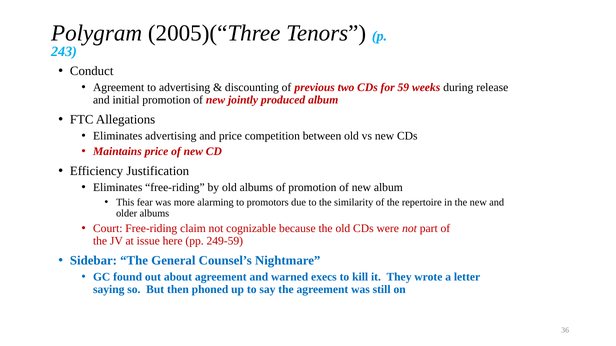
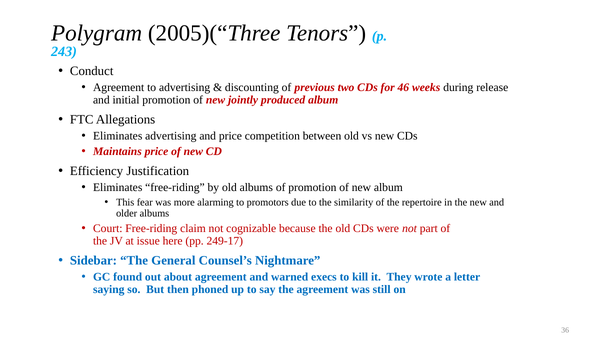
59: 59 -> 46 (403, 88)
249-59: 249-59 -> 249-17 (225, 241)
